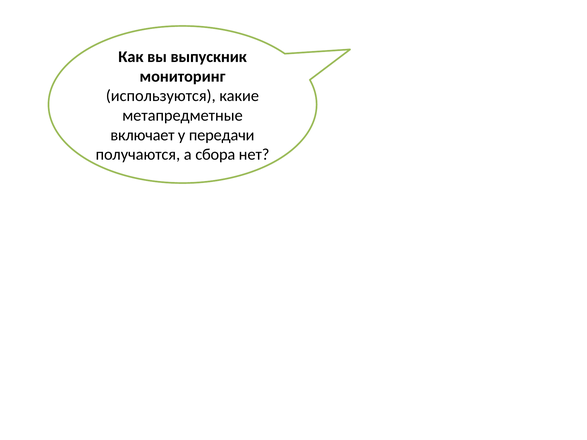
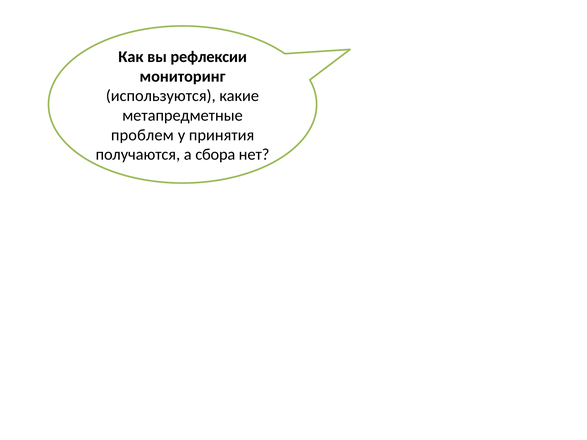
выпускник: выпускник -> рефлексии (209, 57)
включает: включает -> проблем (142, 135)
передачи: передачи -> принятия (222, 135)
